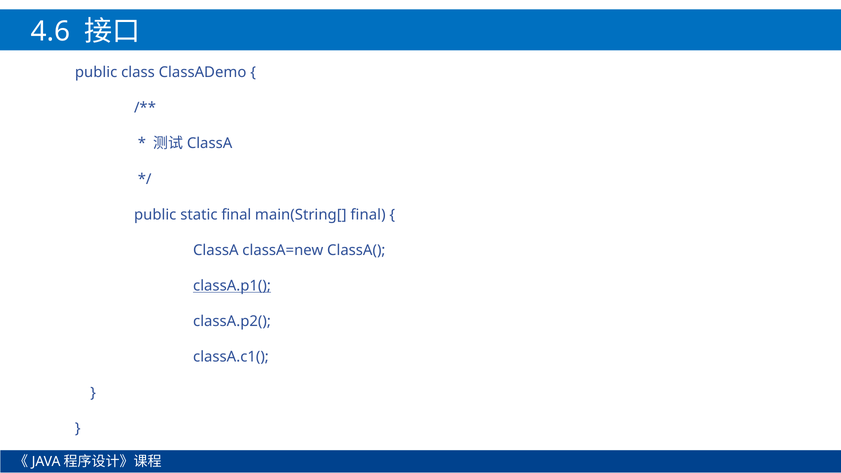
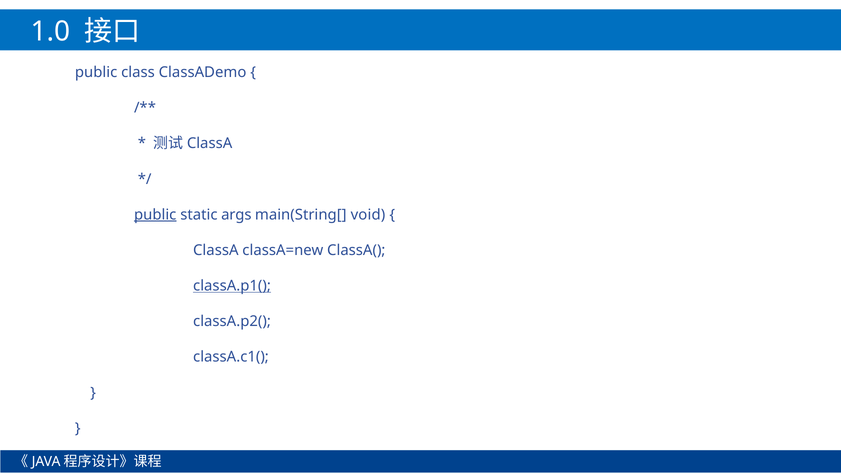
4.6: 4.6 -> 1.0 (50, 32)
public underline: none -> present (155, 215)
static final: final -> args (236, 215)
main(String[ final: final -> void (368, 215)
